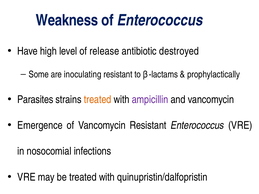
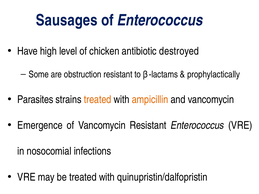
Weakness: Weakness -> Sausages (67, 20)
release: release -> chicken (104, 51)
inoculating: inoculating -> obstruction (83, 74)
ampicillin colour: purple -> orange (150, 100)
